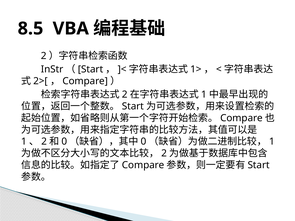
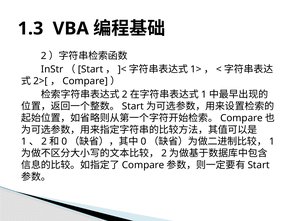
8.5: 8.5 -> 1.3 (30, 29)
